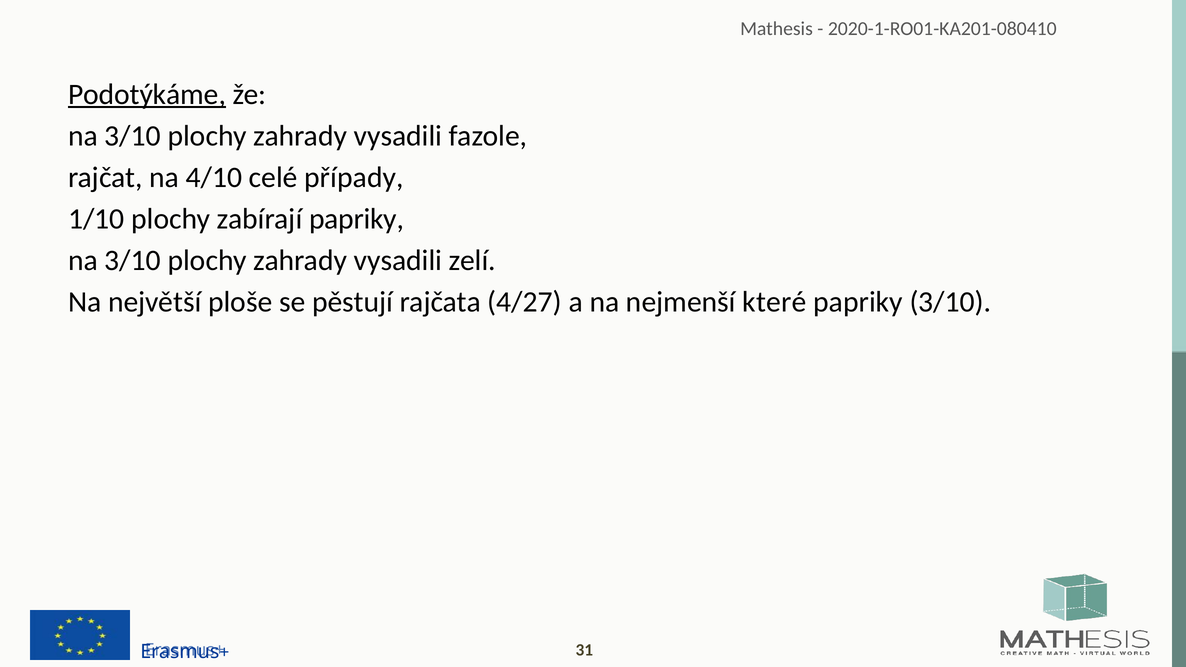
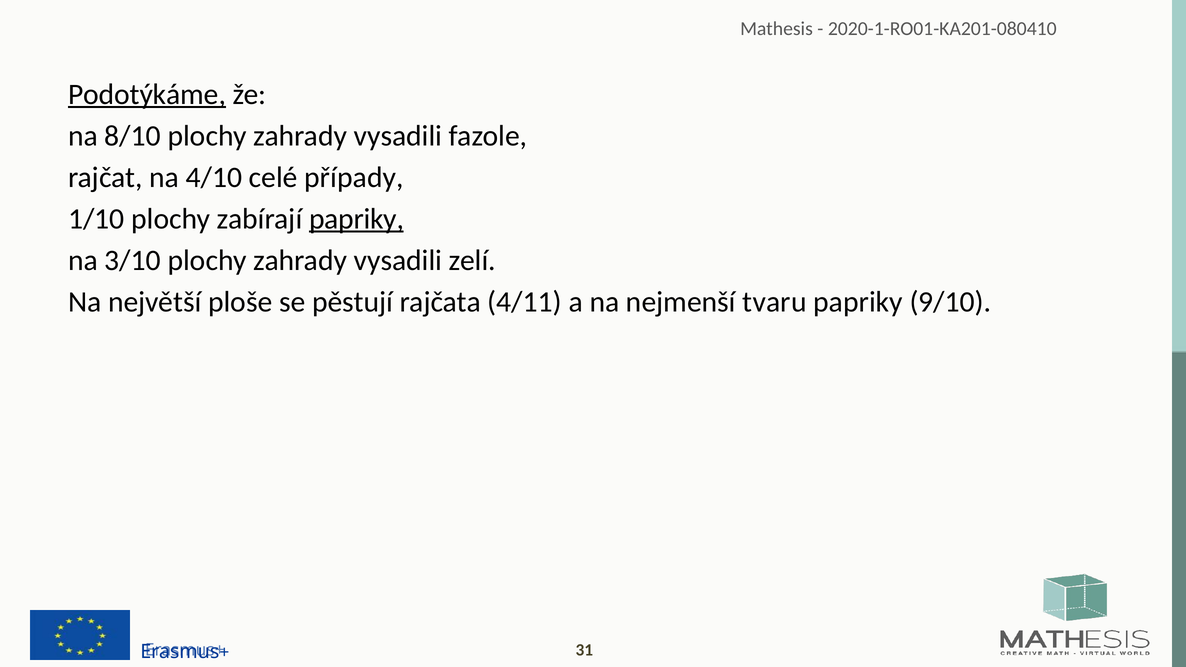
3/10: 3/10 -> 8/10 (133, 136)
papriky underline: none -> present (356, 219)
4/27: 4/27 -> 4/11 (525, 302)
které: které -> tvaru (774, 302)
papriky 3/10: 3/10 -> 9/10 (950, 302)
